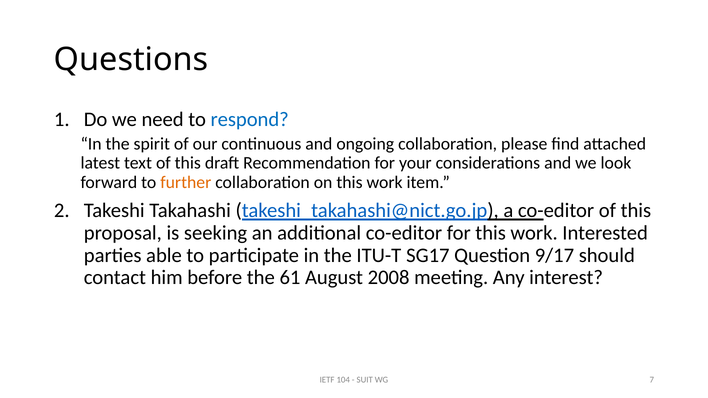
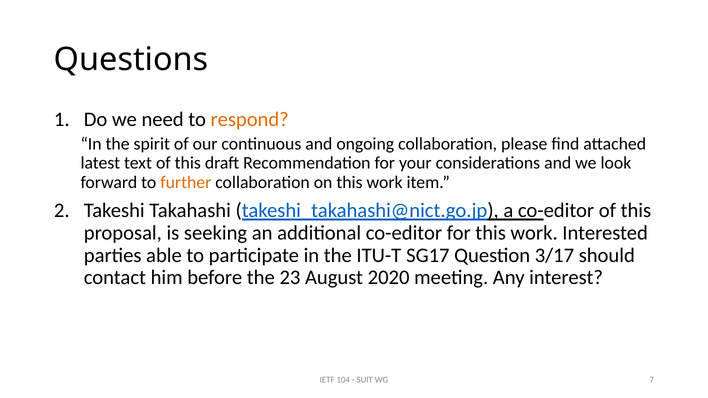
respond colour: blue -> orange (250, 120)
9/17: 9/17 -> 3/17 (554, 255)
61: 61 -> 23 (290, 278)
2008: 2008 -> 2020 (389, 278)
